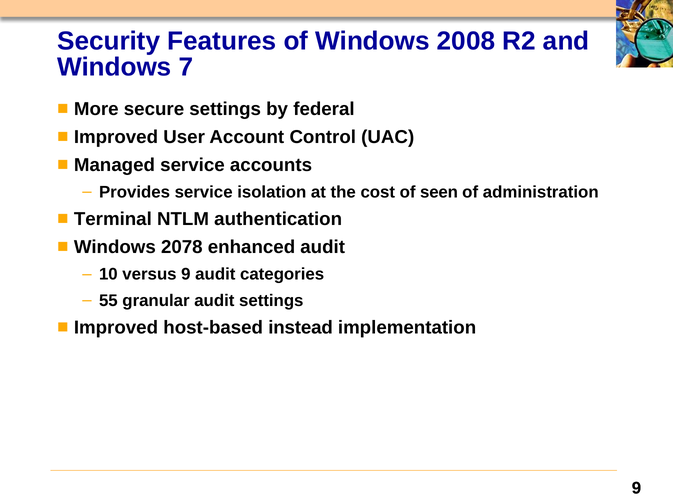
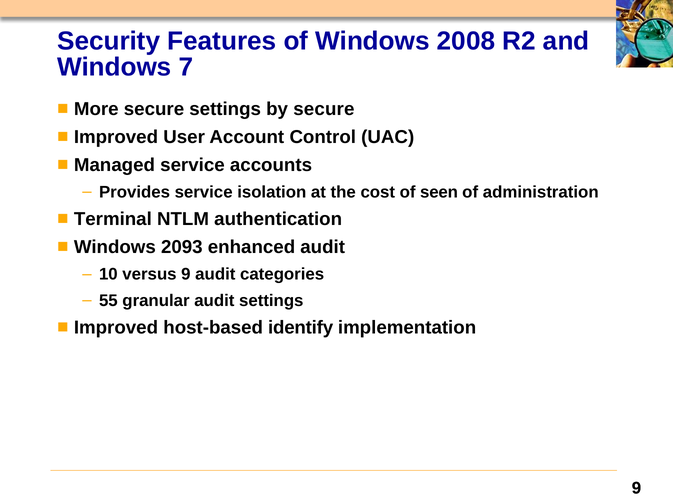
by federal: federal -> secure (324, 109)
2078: 2078 -> 2093 (182, 248)
instead: instead -> identify (301, 328)
